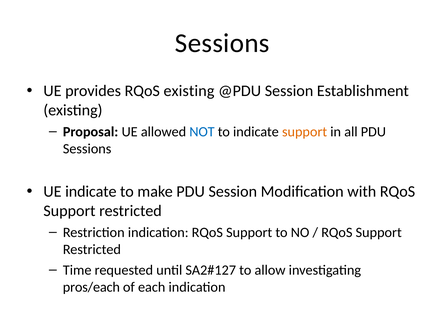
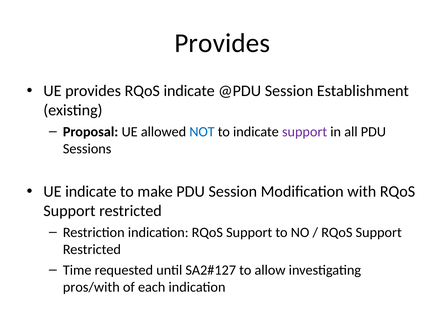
Sessions: Sessions -> Provides (222, 43)
RQoS existing: existing -> indicate (189, 91)
support colour: orange -> purple (305, 132)
pros/each: pros/each -> pros/with (91, 287)
